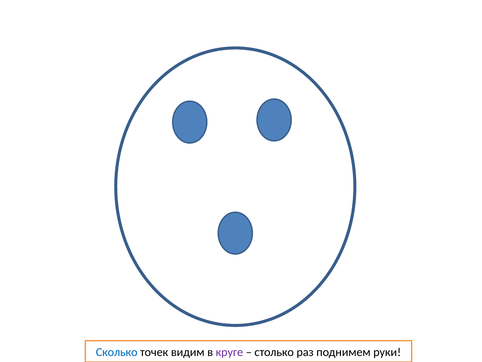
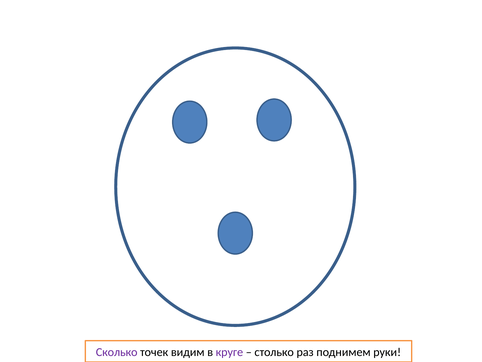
Сколько colour: blue -> purple (117, 352)
